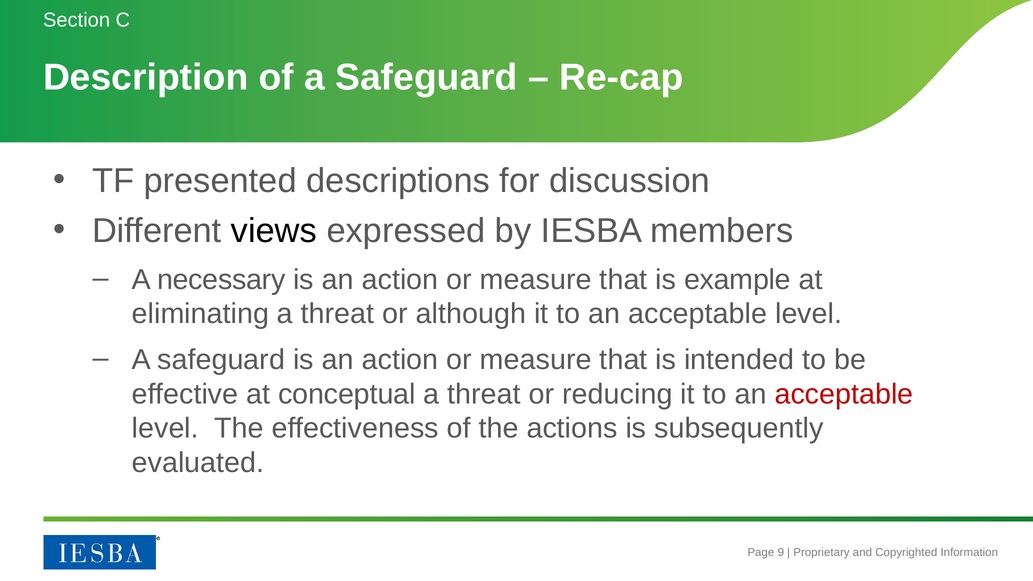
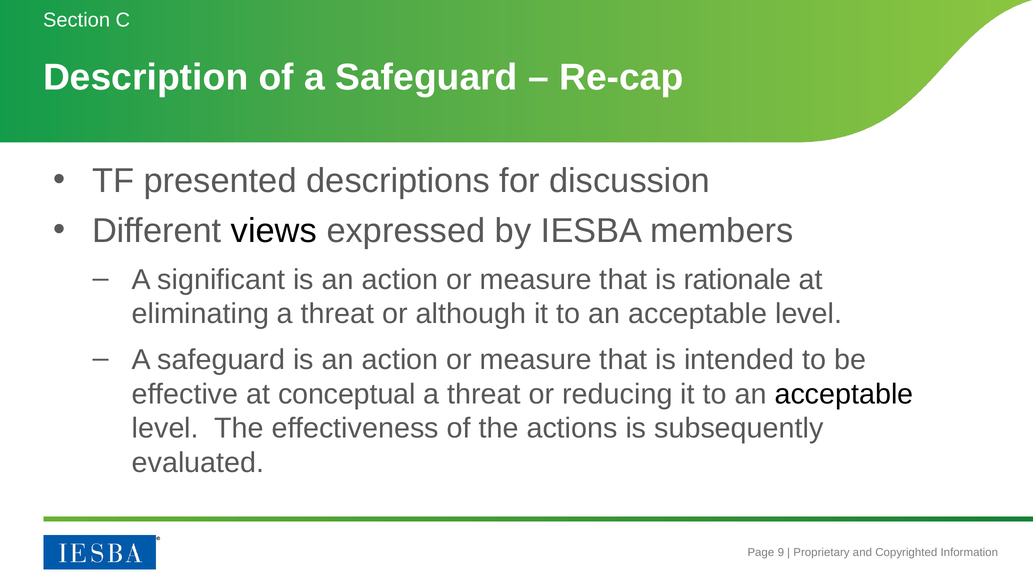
necessary: necessary -> significant (221, 280)
example: example -> rationale (737, 280)
acceptable colour: red -> black (844, 394)
